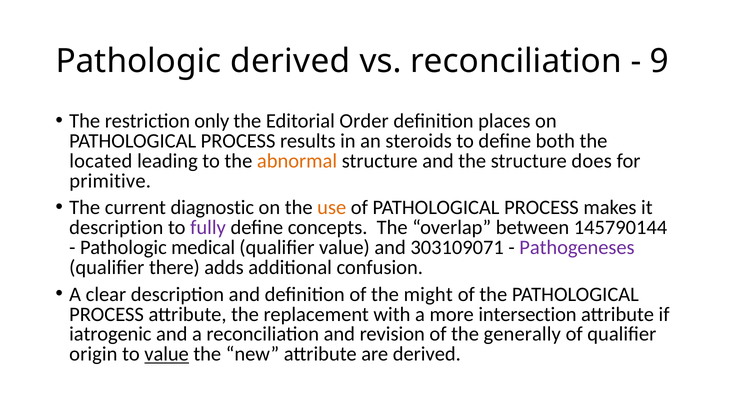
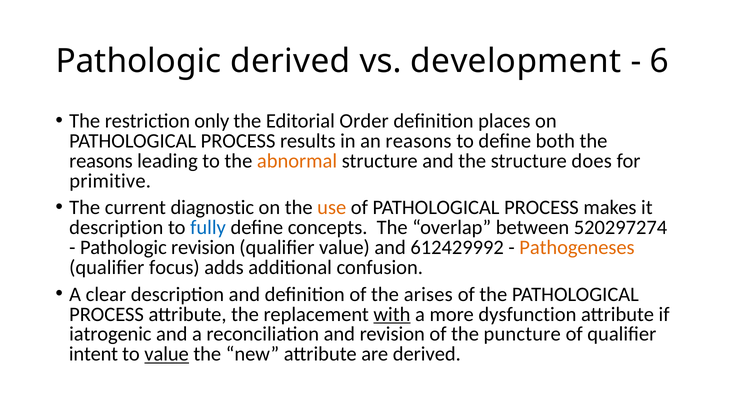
vs reconciliation: reconciliation -> development (516, 61)
9: 9 -> 6 (659, 61)
an steroids: steroids -> reasons (419, 141)
located: located -> reasons (101, 161)
fully colour: purple -> blue (208, 228)
145790144: 145790144 -> 520297274 (621, 228)
Pathologic medical: medical -> revision (203, 248)
303109071: 303109071 -> 612429992 (457, 248)
Pathogeneses colour: purple -> orange (577, 248)
there: there -> focus (174, 268)
might: might -> arises (428, 294)
with underline: none -> present (392, 314)
intersection: intersection -> dysfunction (527, 314)
generally: generally -> puncture (522, 334)
origin: origin -> intent (94, 354)
